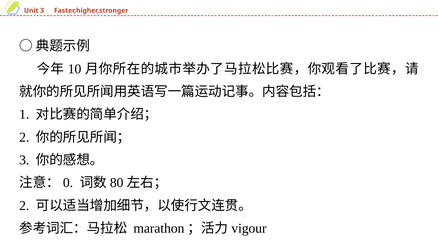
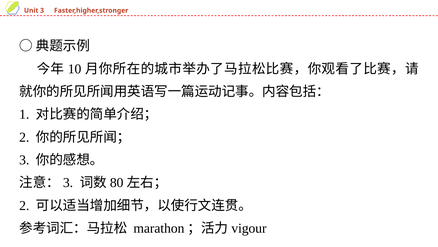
0: 0 -> 3 (68, 182)
